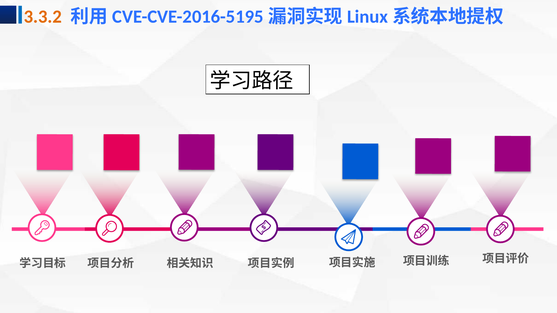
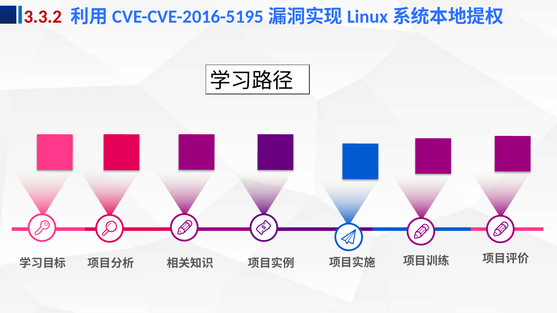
3.3.2 colour: orange -> red (43, 17)
